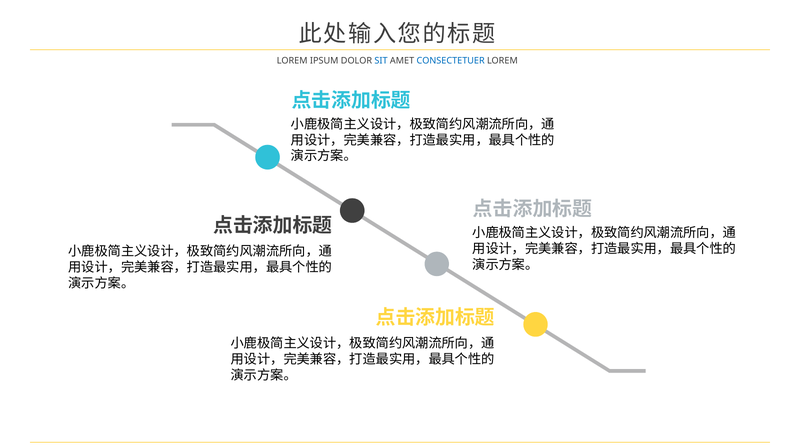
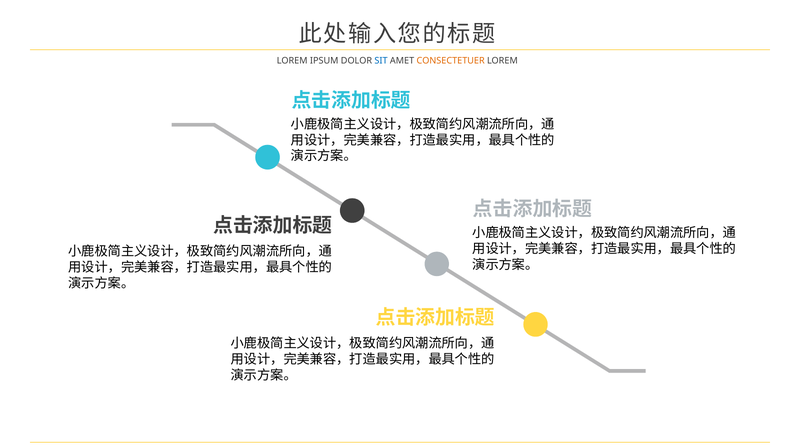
CONSECTETUER colour: blue -> orange (451, 61)
